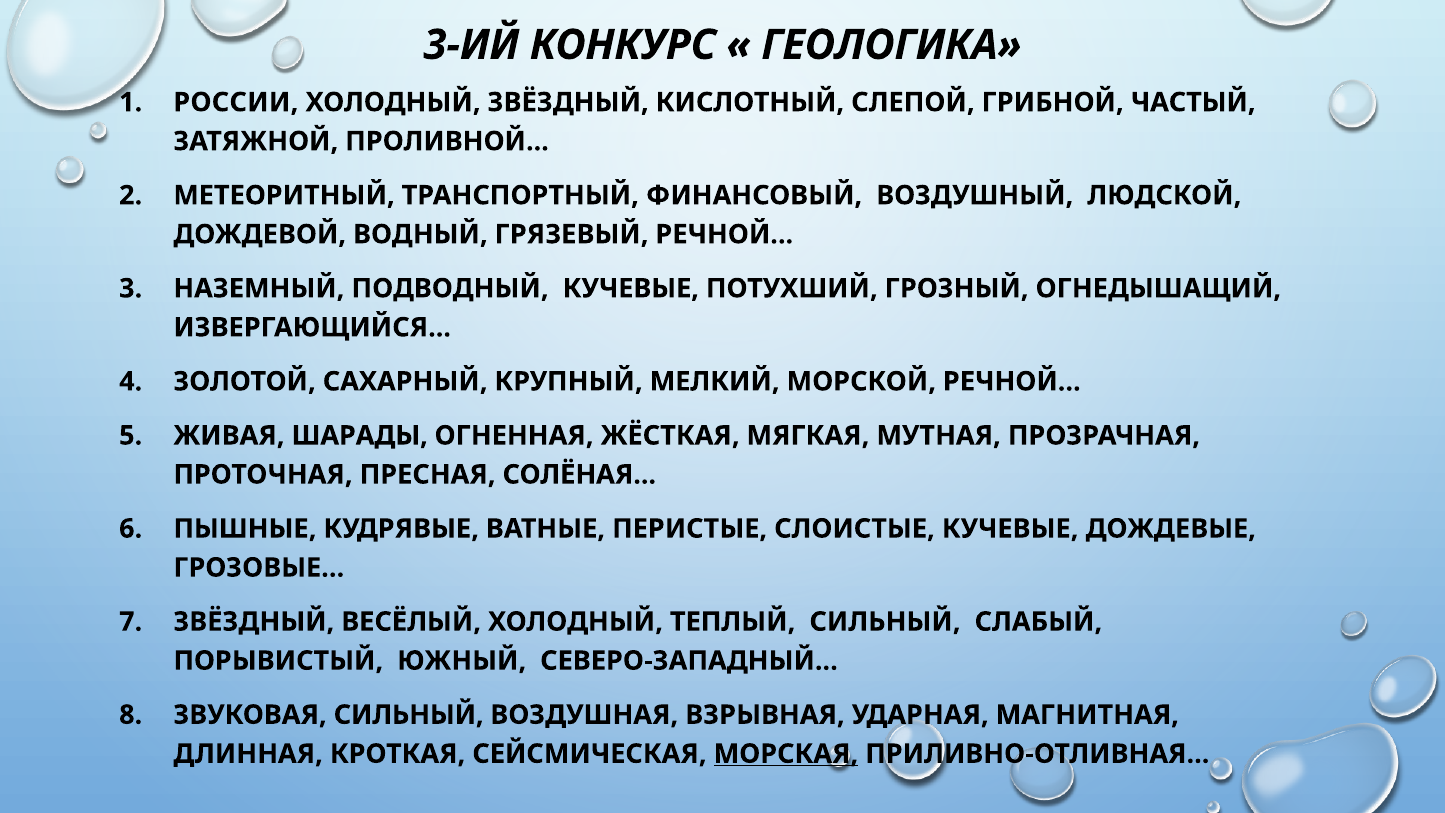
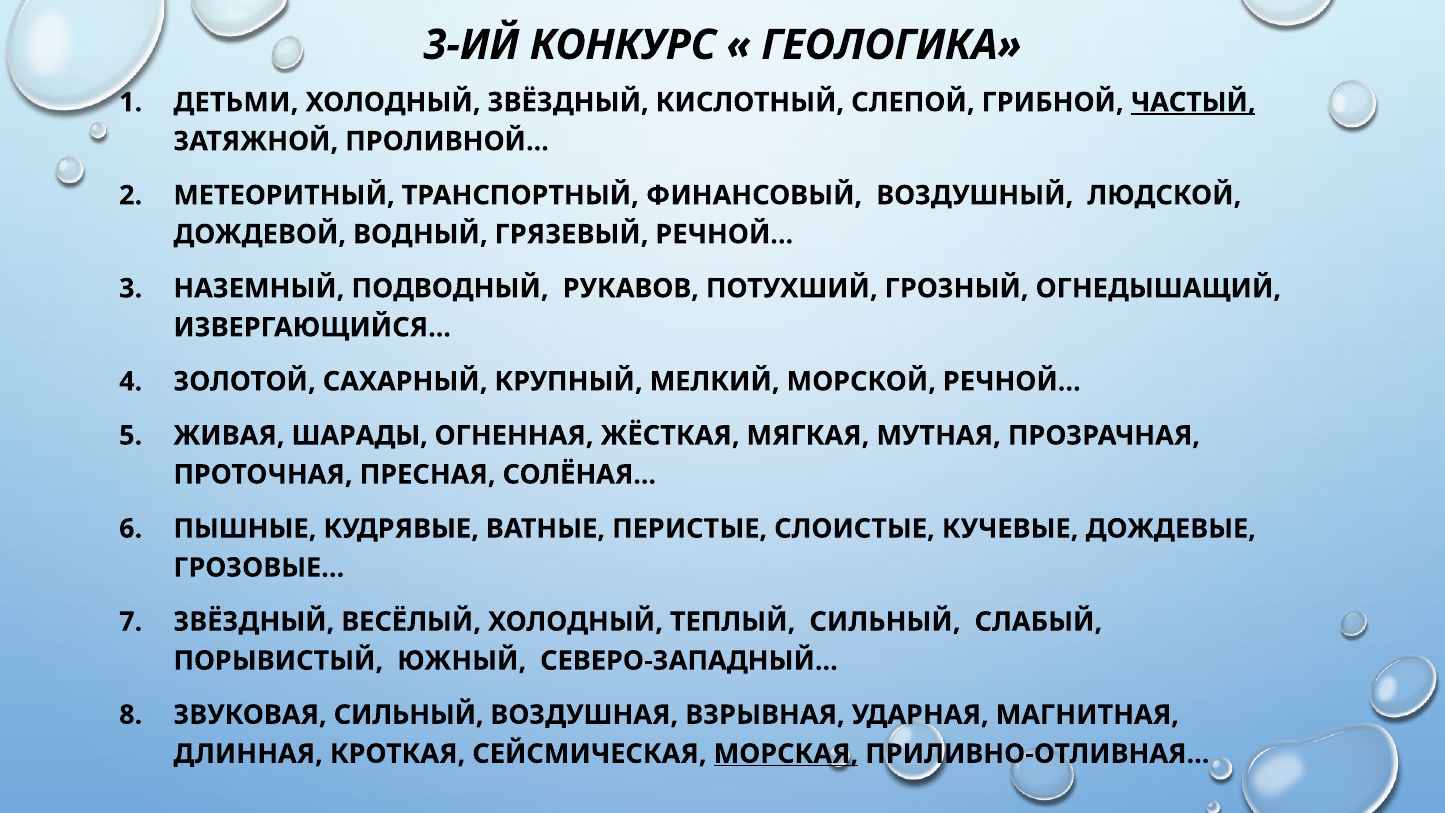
РОССИИ: РОССИИ -> ДЕТЬМИ (236, 102)
ЧАСТЫЙ underline: none -> present (1193, 102)
ПОДВОДНЫЙ КУЧЕВЫЕ: КУЧЕВЫЕ -> РУКАВОВ (631, 288)
